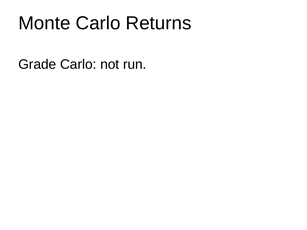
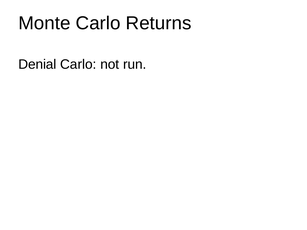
Grade: Grade -> Denial (37, 64)
